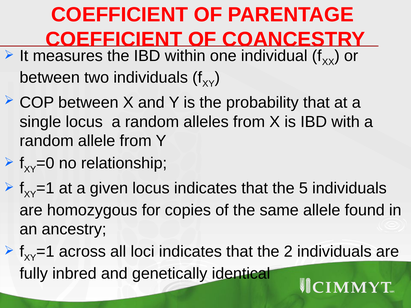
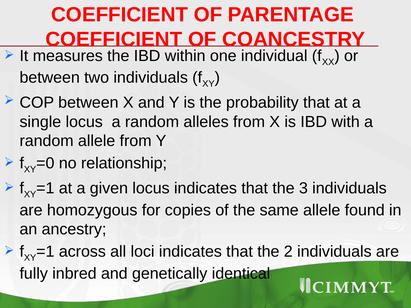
5: 5 -> 3 (303, 189)
